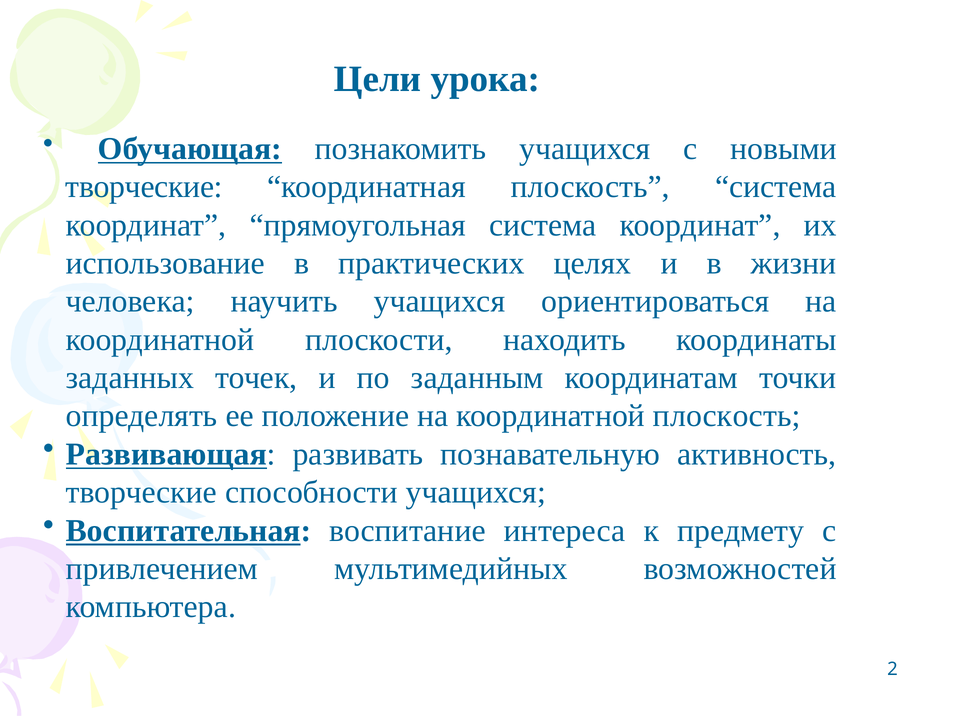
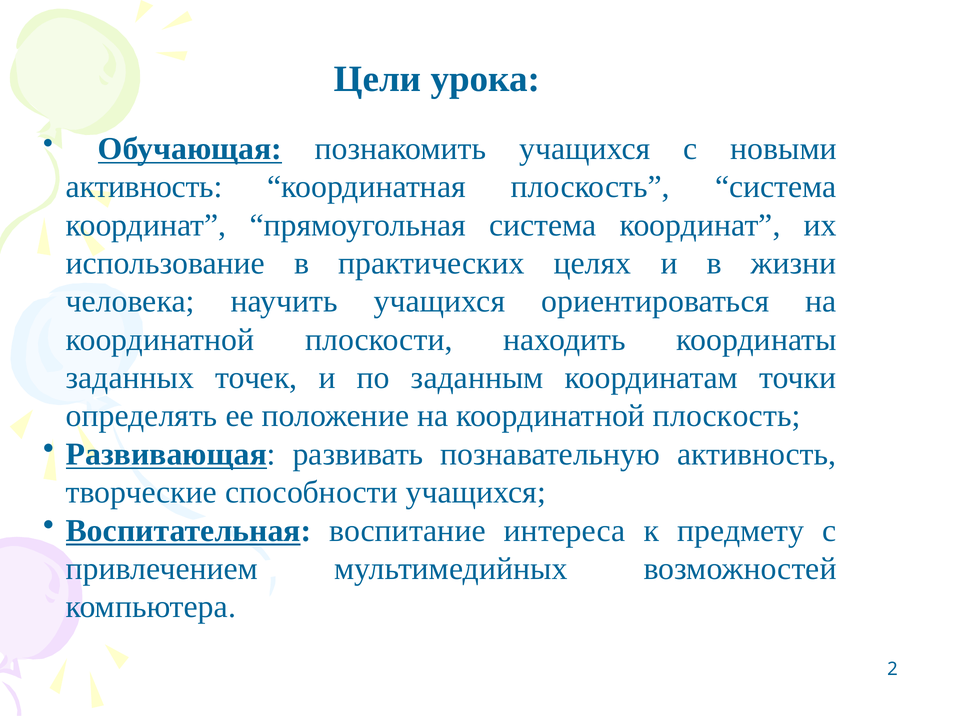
творческие: творческие -> активность (144, 187)
